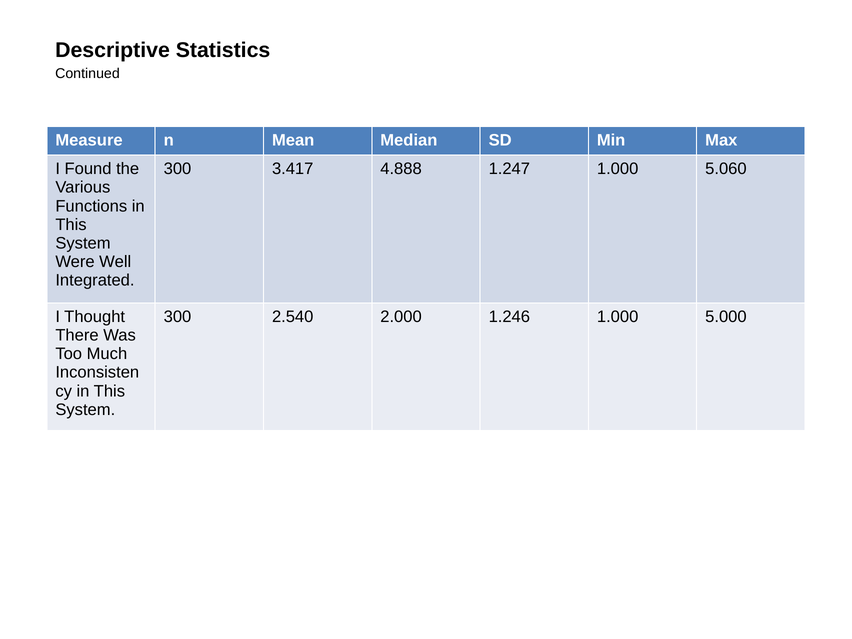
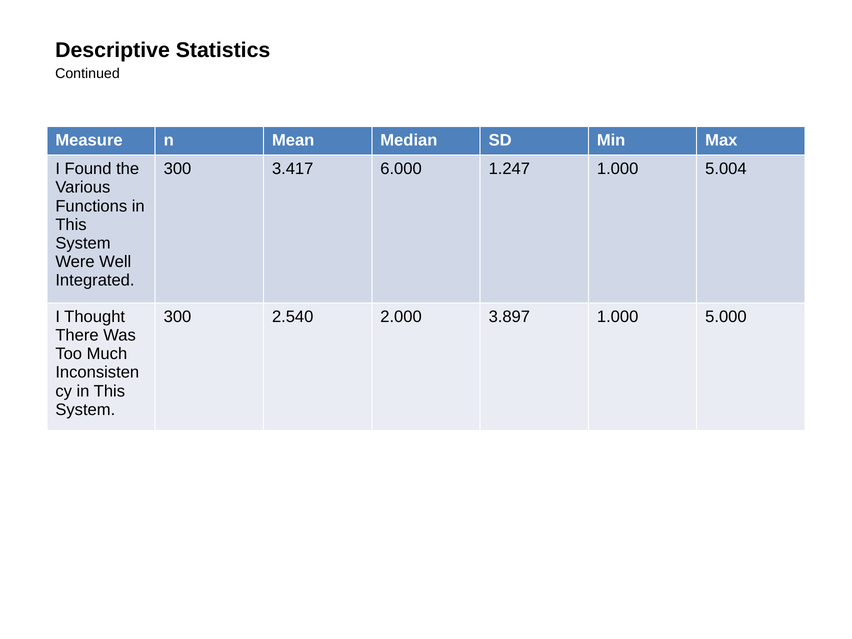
4.888: 4.888 -> 6.000 (401, 169)
5.060: 5.060 -> 5.004 (726, 169)
1.246: 1.246 -> 3.897 (509, 317)
